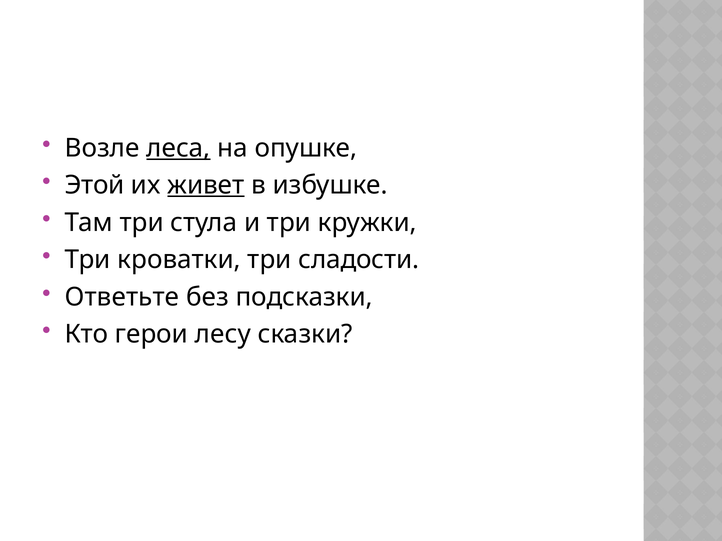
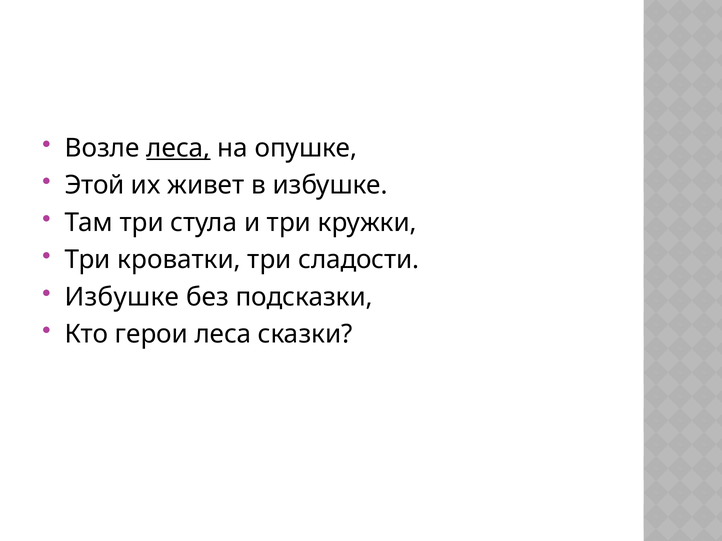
живет underline: present -> none (206, 185)
Ответьте: Ответьте -> Избушке (122, 297)
герои лесу: лесу -> леса (223, 335)
